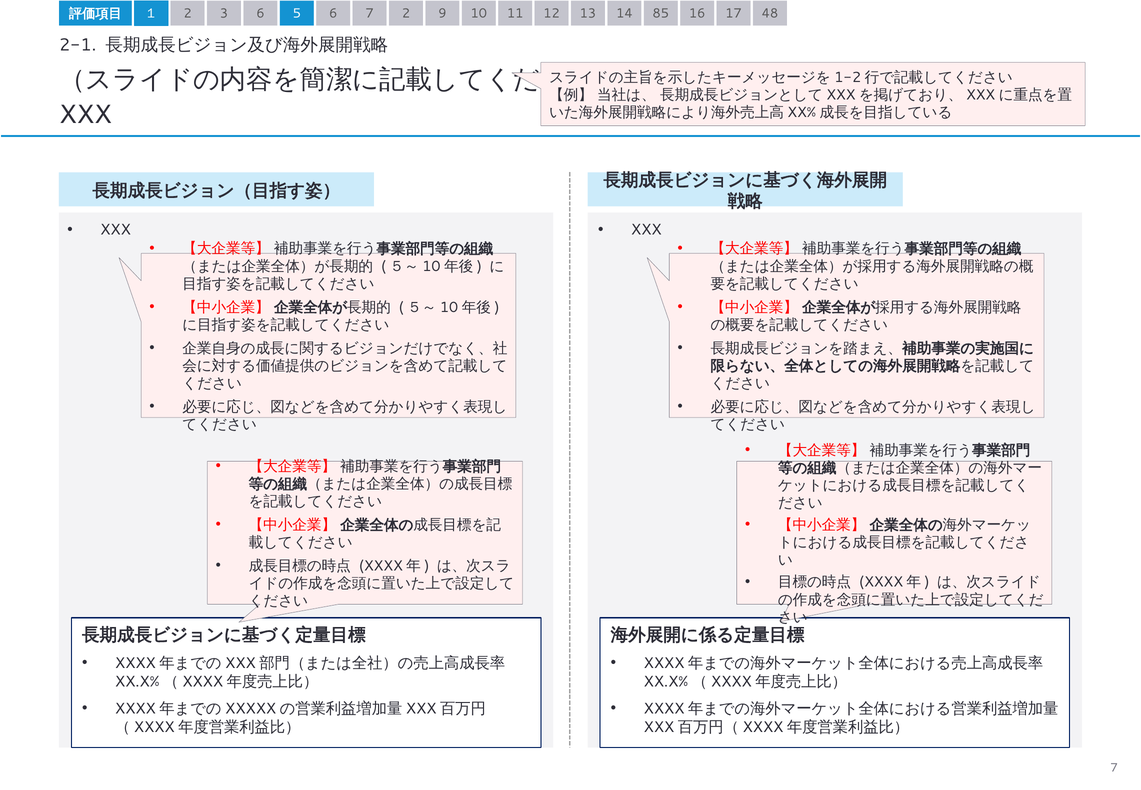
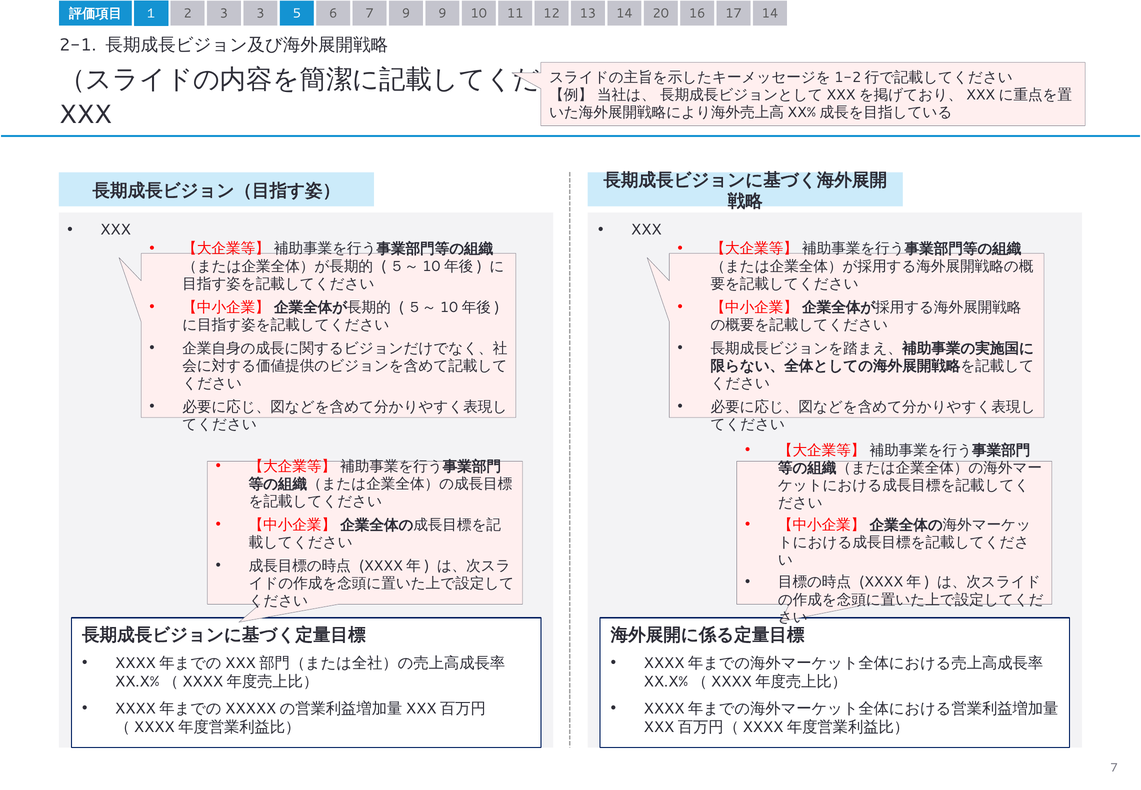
3 6: 6 -> 3 (260, 13)
7 2: 2 -> 9 (406, 13)
85: 85 -> 20 (661, 13)
17 48: 48 -> 14 (770, 13)
